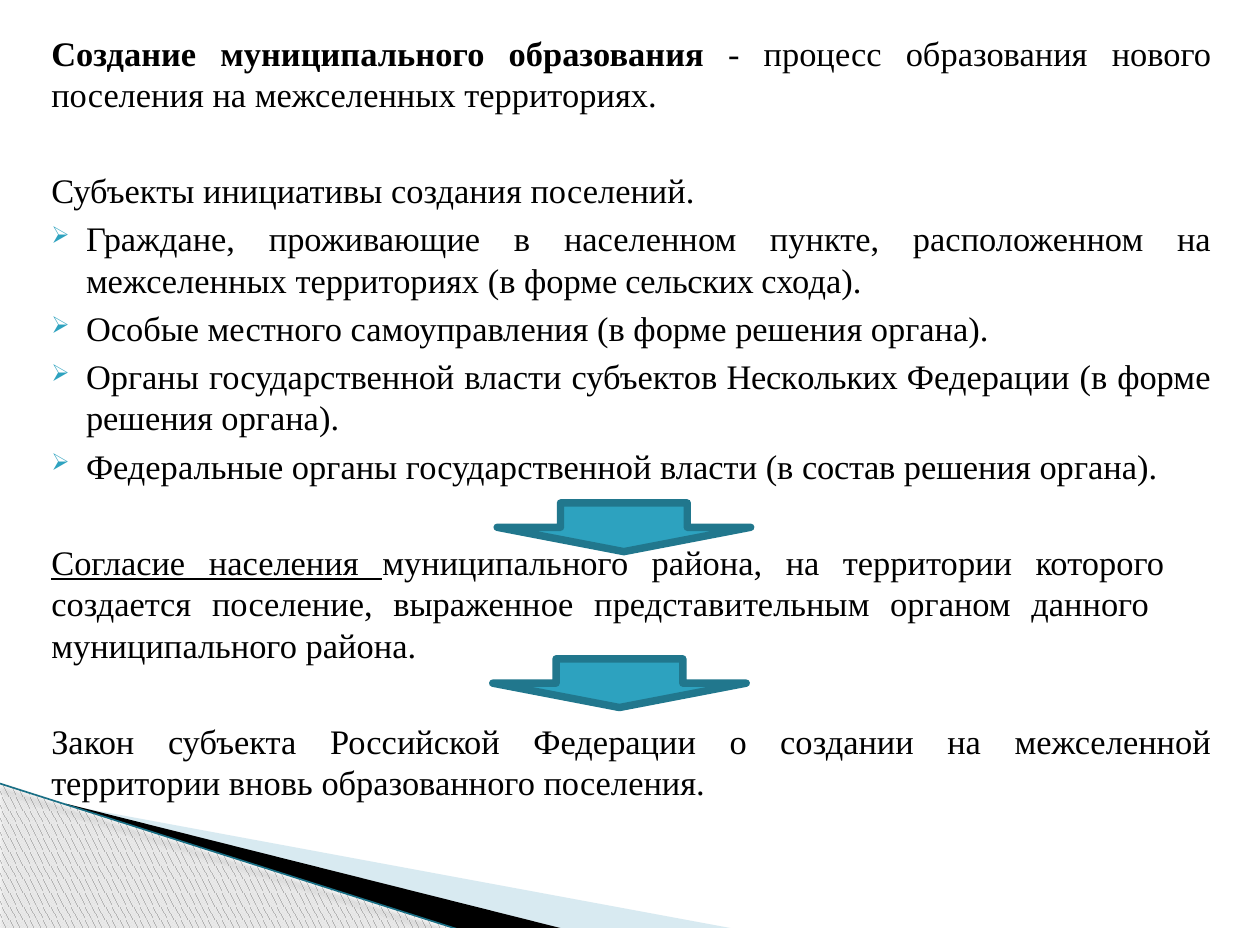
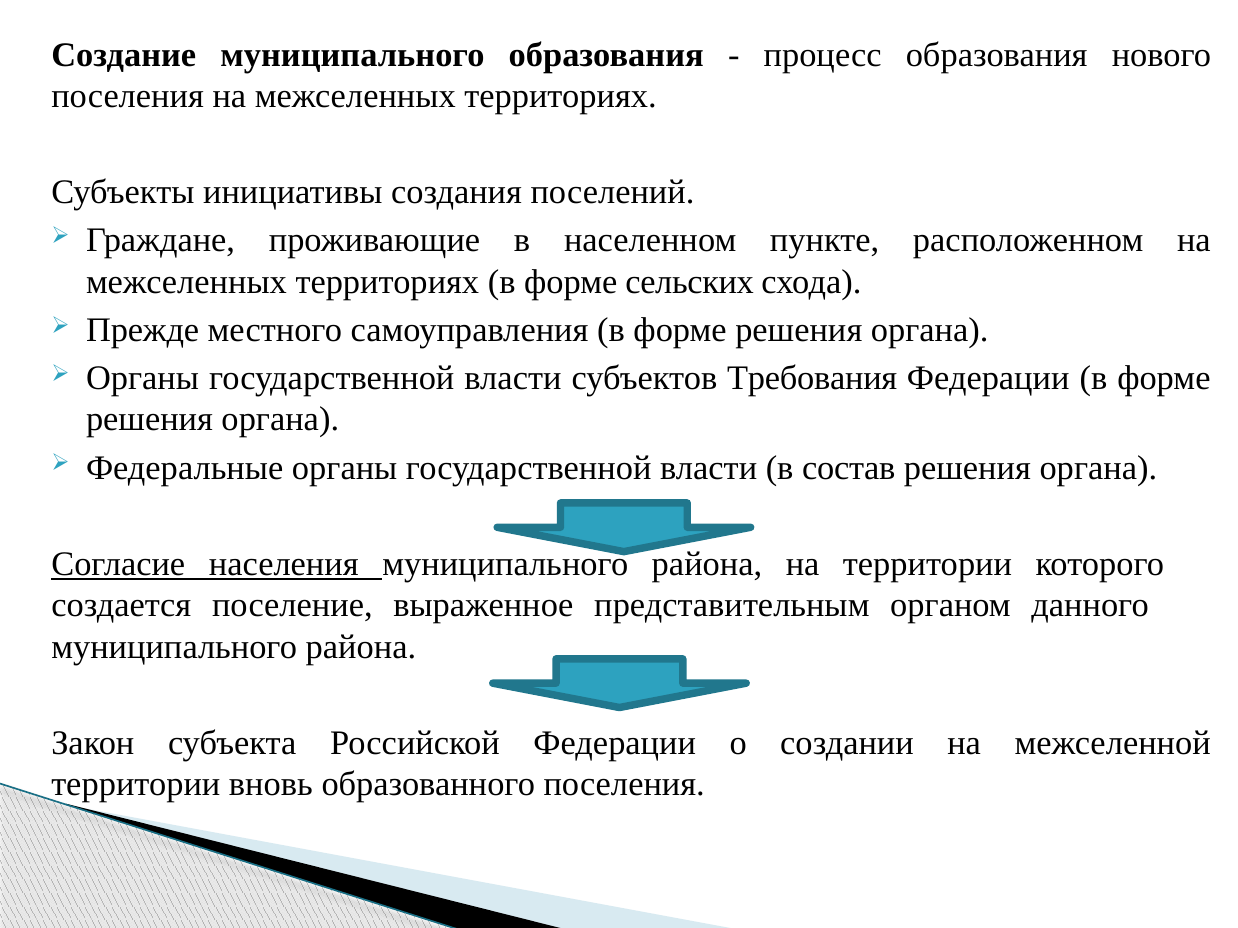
Особые: Особые -> Прежде (143, 330)
Нескольких: Нескольких -> Требования (812, 378)
